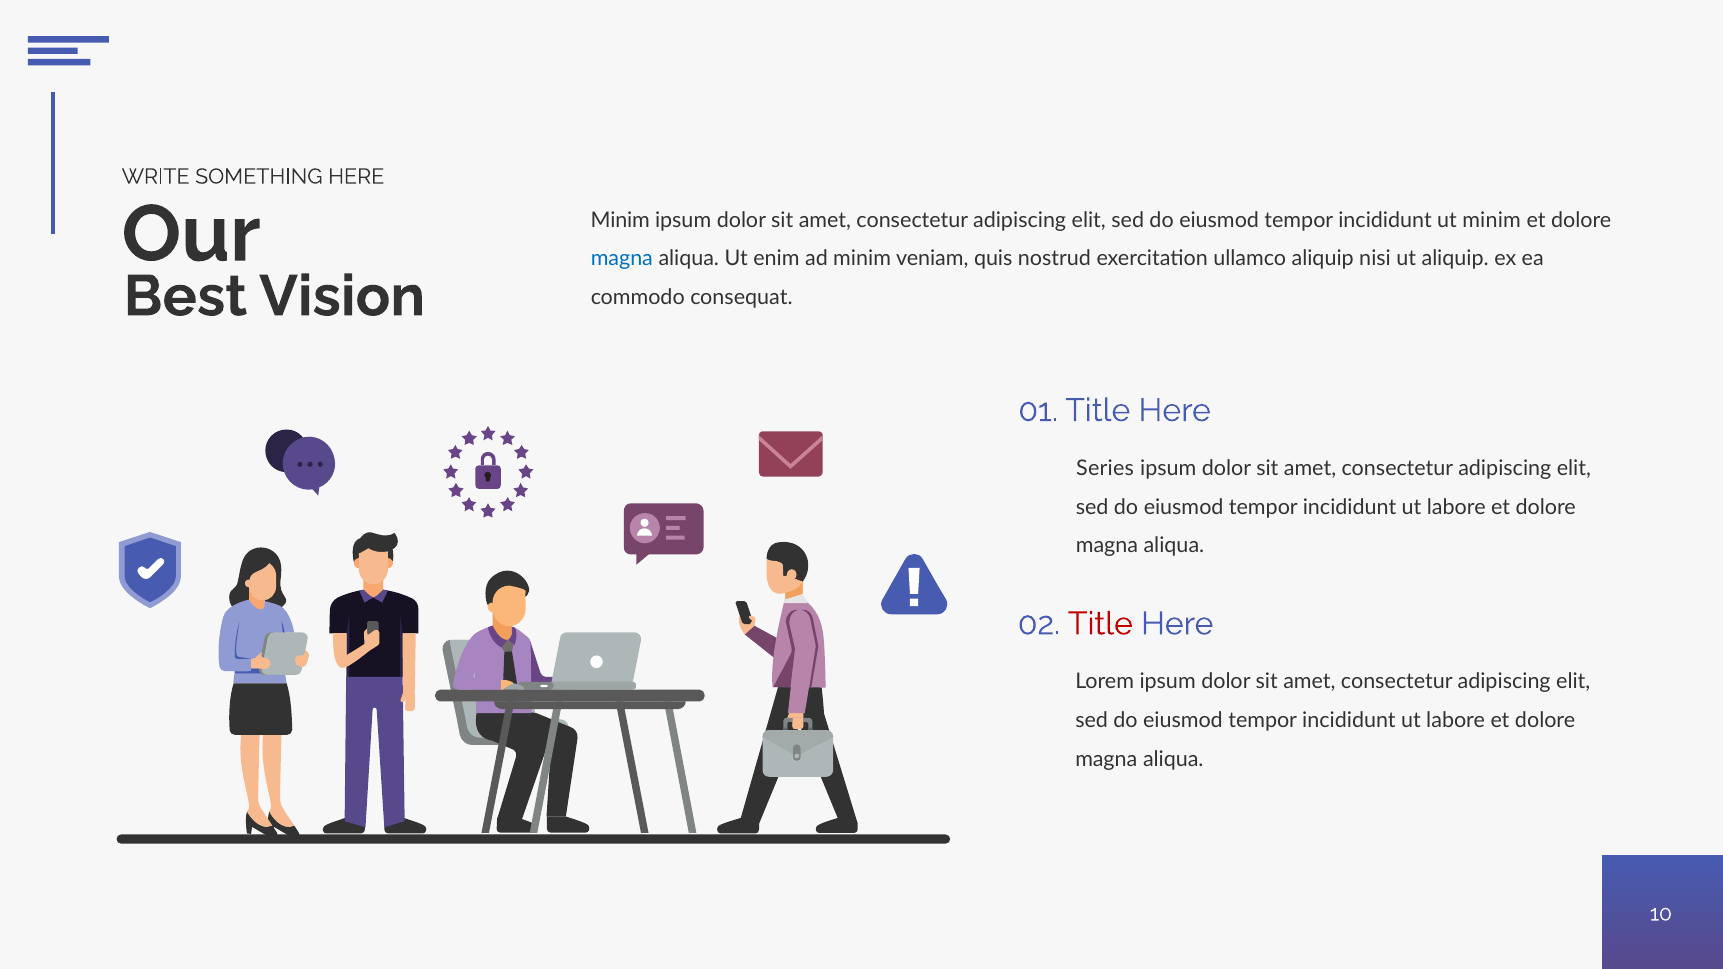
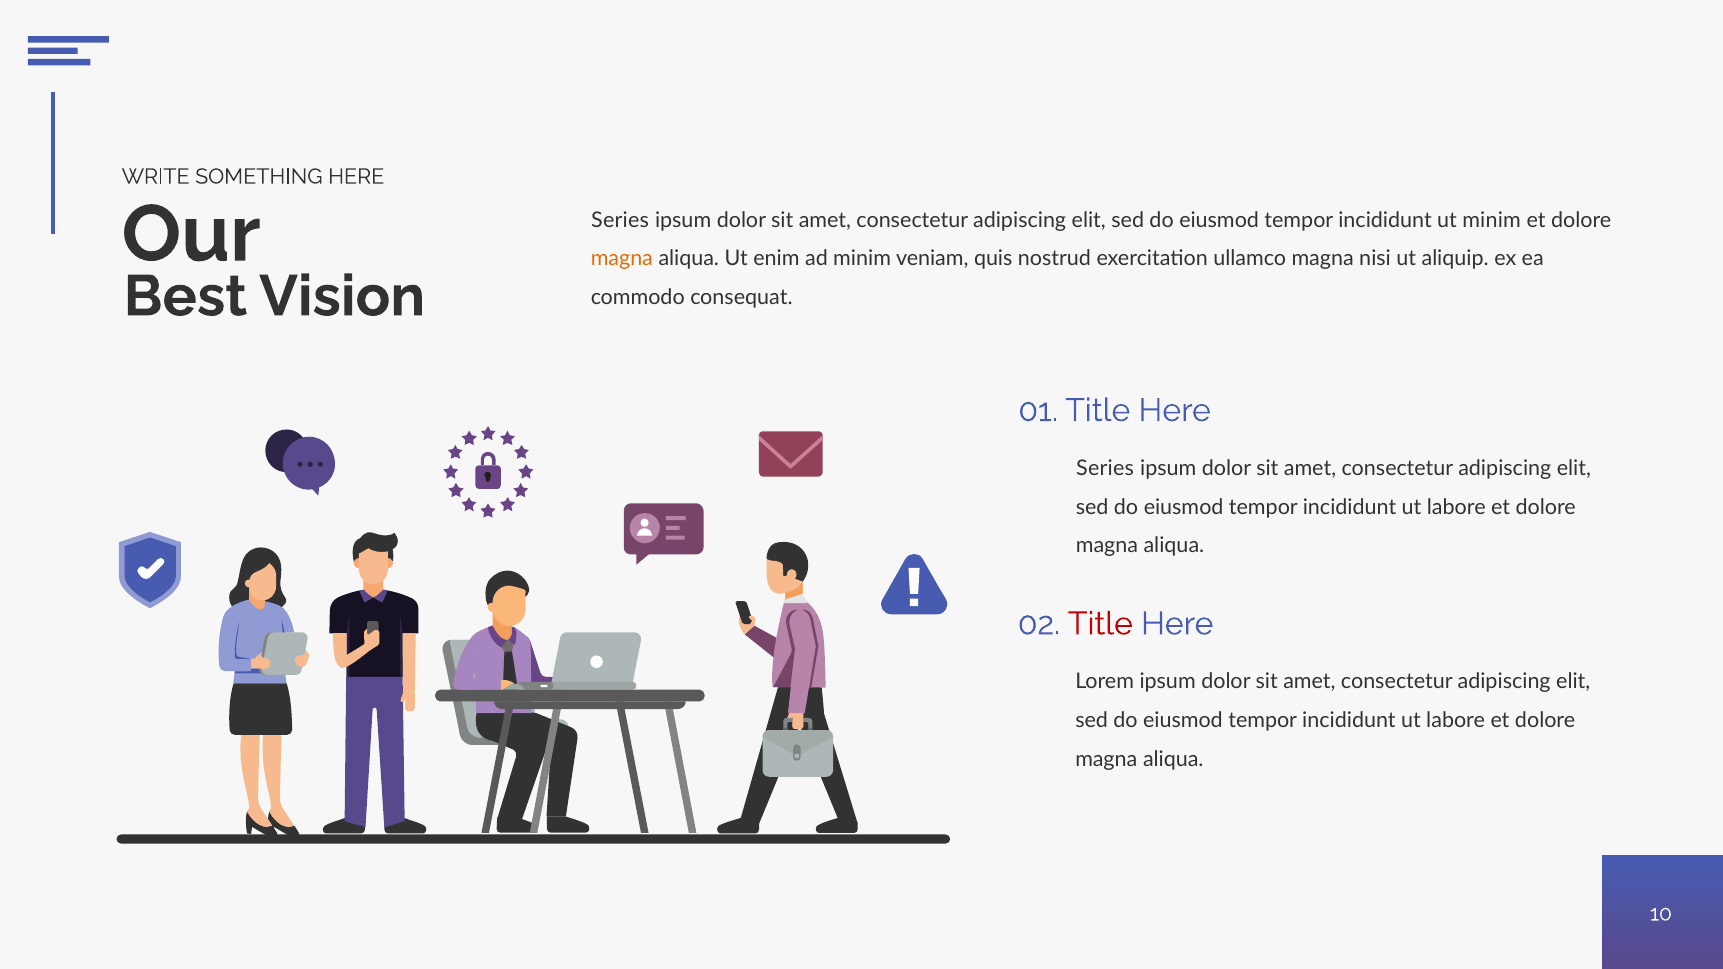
Minim: Minim -> Series (620, 220)
magna colour: blue -> orange (622, 259)
ullamco aliquip: aliquip -> magna (1323, 259)
